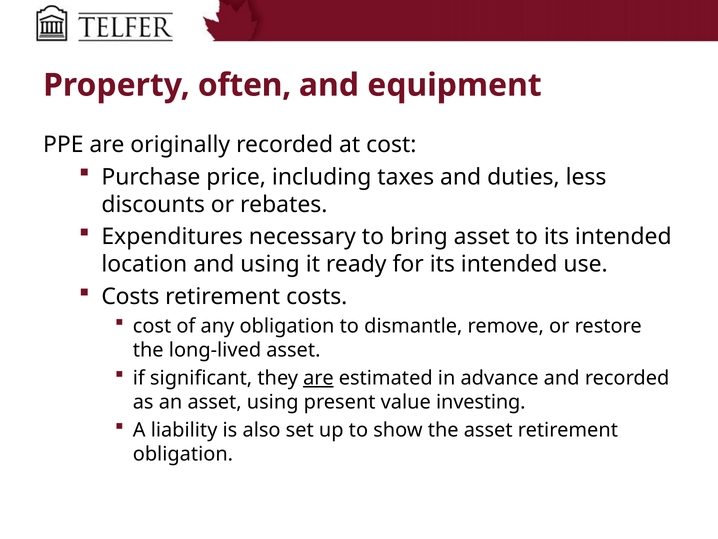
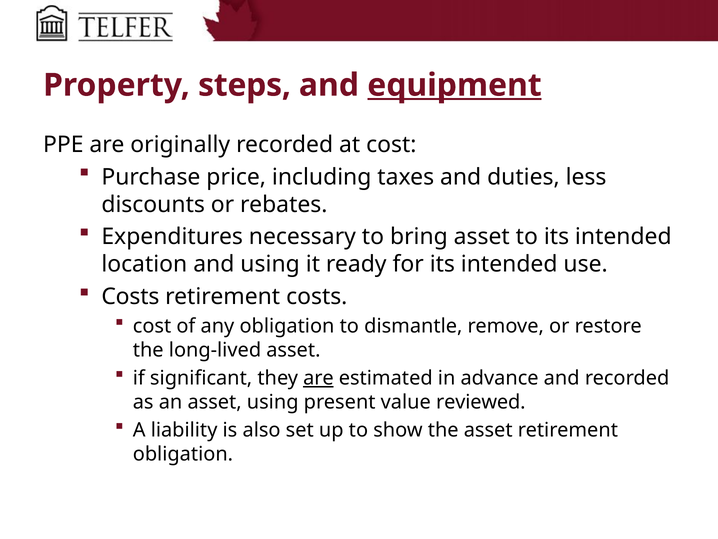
often: often -> steps (245, 85)
equipment underline: none -> present (454, 85)
investing: investing -> reviewed (481, 402)
